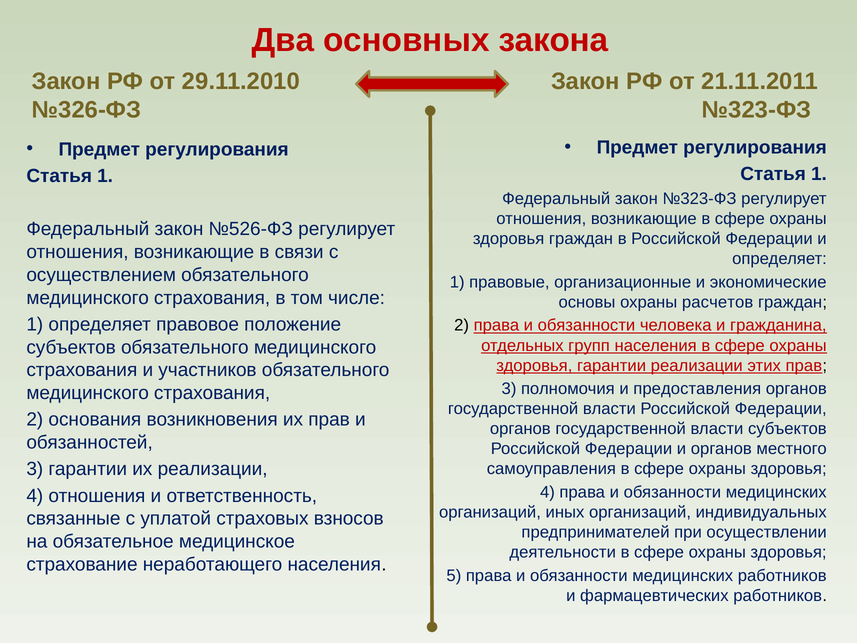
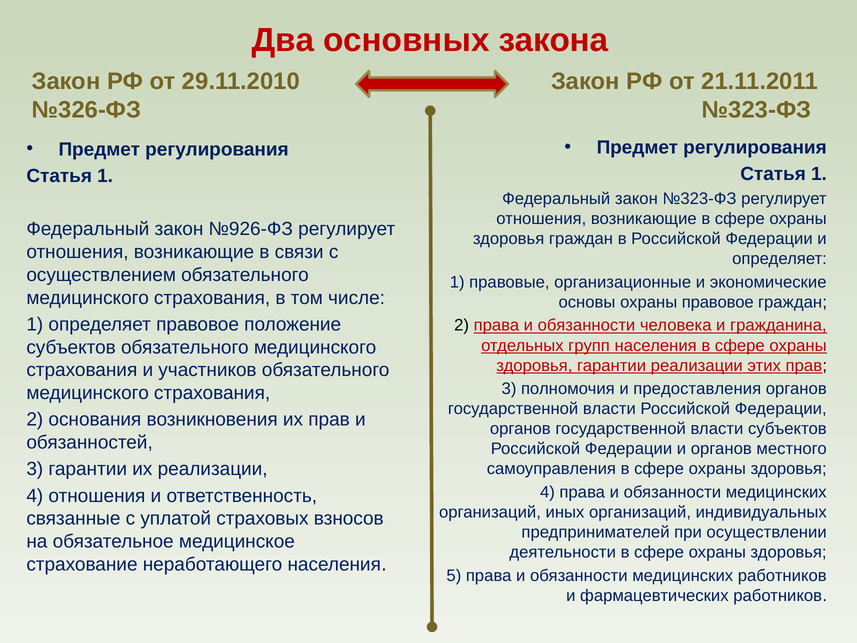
№526-ФЗ: №526-ФЗ -> №926-ФЗ (251, 229)
охраны расчетов: расчетов -> правовое (718, 302)
